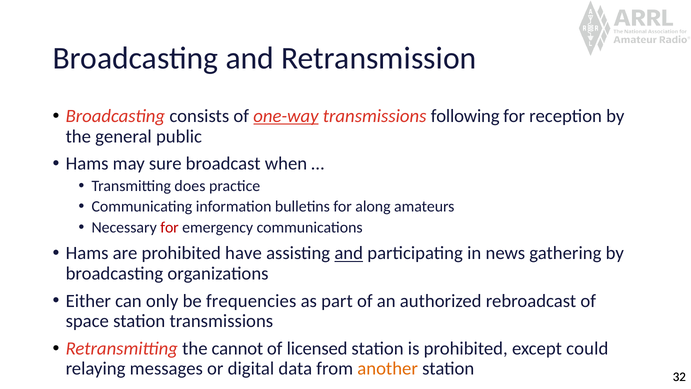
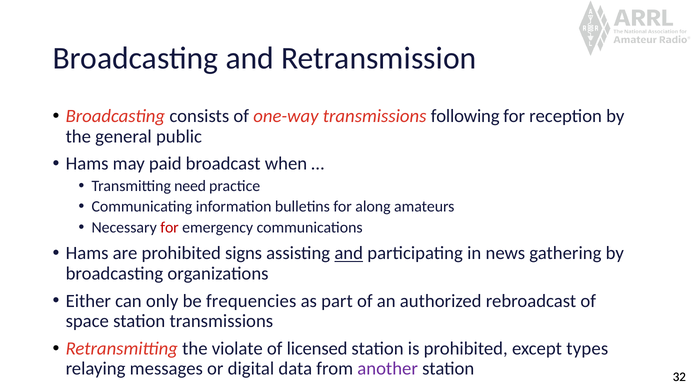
one-way underline: present -> none (286, 116)
sure: sure -> paid (165, 164)
does: does -> need (190, 186)
have: have -> signs (244, 253)
cannot: cannot -> violate (237, 348)
could: could -> types (587, 348)
another colour: orange -> purple (388, 369)
